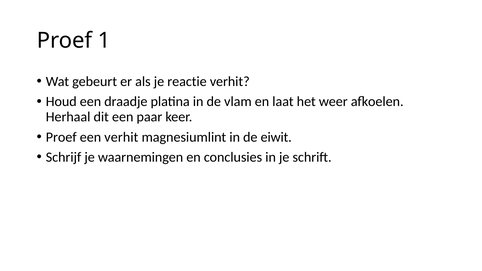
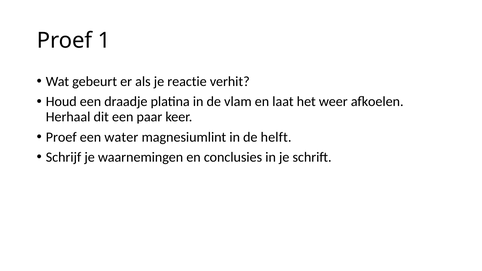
een verhit: verhit -> water (121, 137)
eiwit: eiwit -> helft (276, 137)
